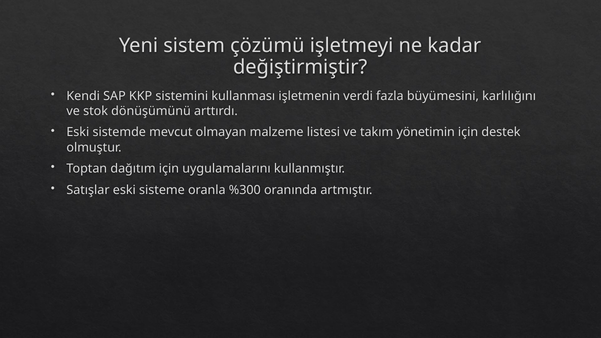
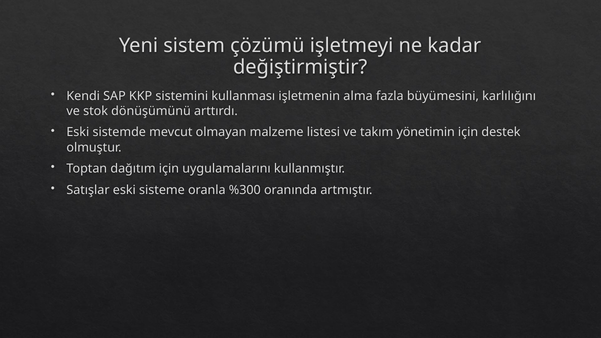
verdi: verdi -> alma (358, 96)
